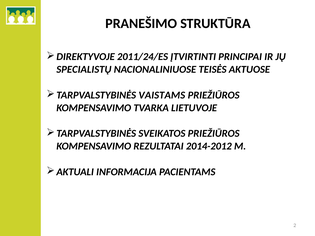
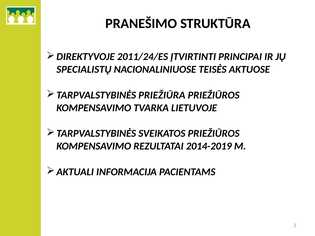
VAISTAMS: VAISTAMS -> PRIEŽIŪRA (162, 95)
2014-2012: 2014-2012 -> 2014-2019 (209, 146)
